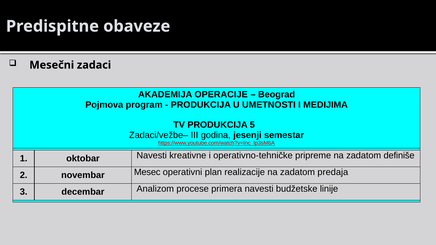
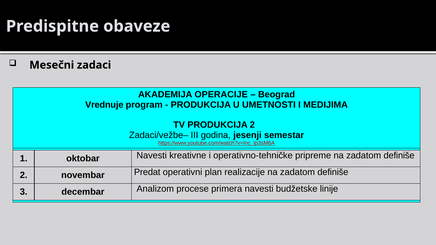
Pojmova: Pojmova -> Vrednuje (104, 105)
PRODUKCIJA 5: 5 -> 2 (252, 125)
Mesec: Mesec -> Predat (147, 172)
realizacije na zadatom predaja: predaja -> definiše (333, 172)
